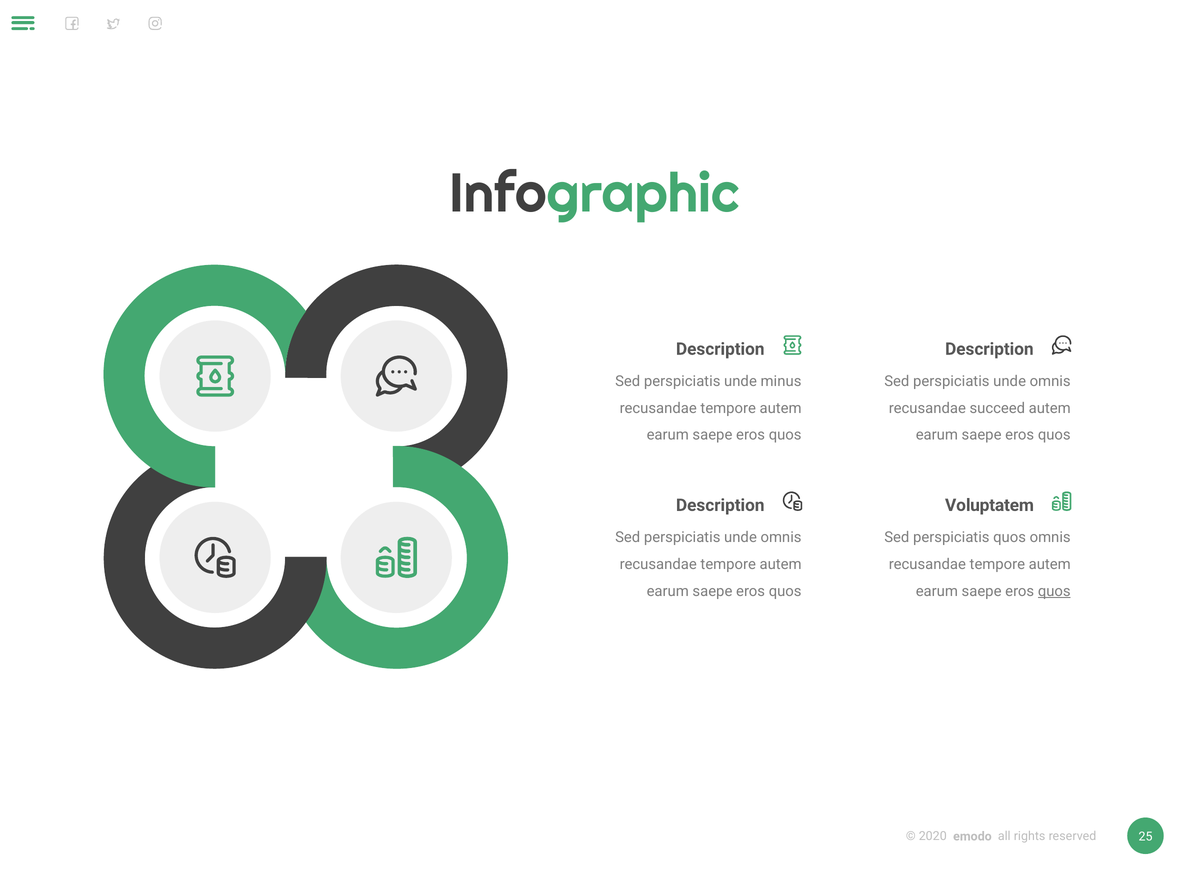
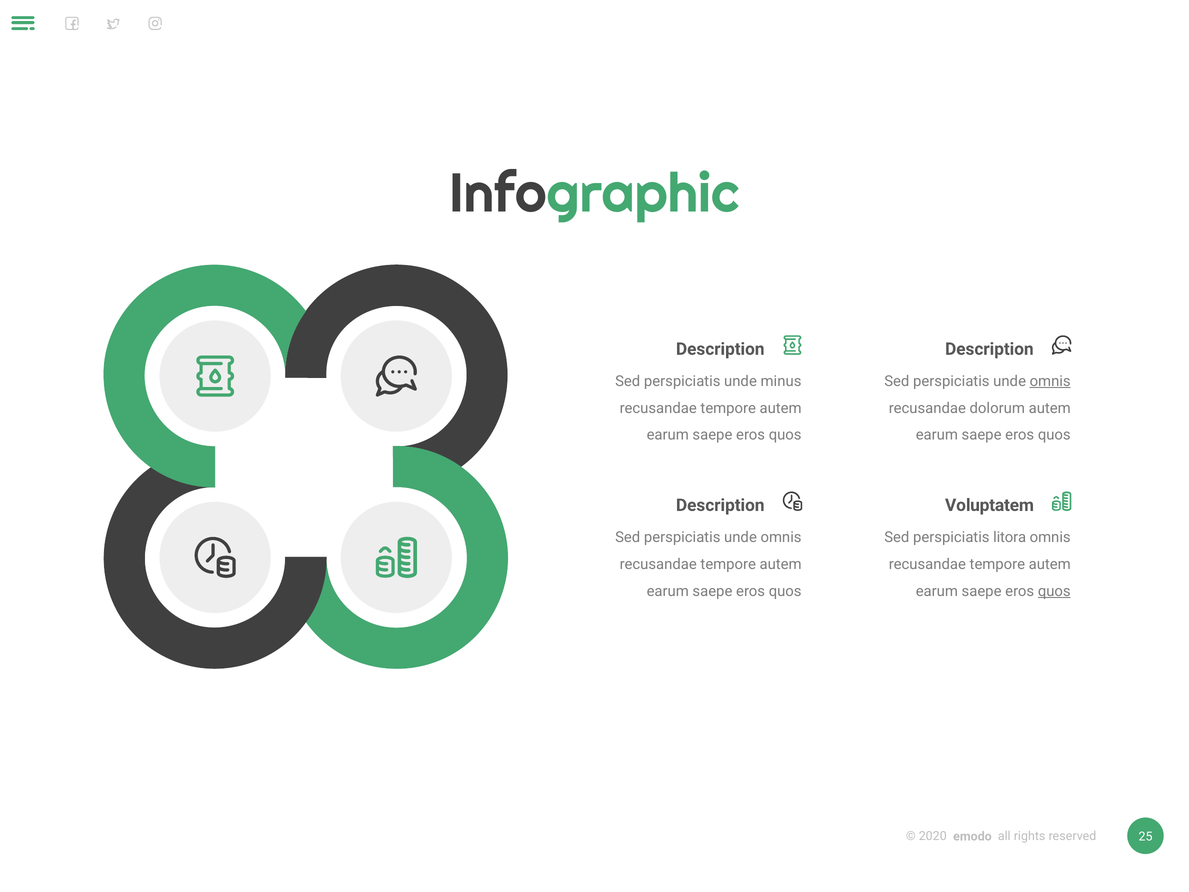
omnis underline: none -> present (1050, 381)
succeed: succeed -> dolorum (997, 408)
perspiciatis quos: quos -> litora (1010, 537)
